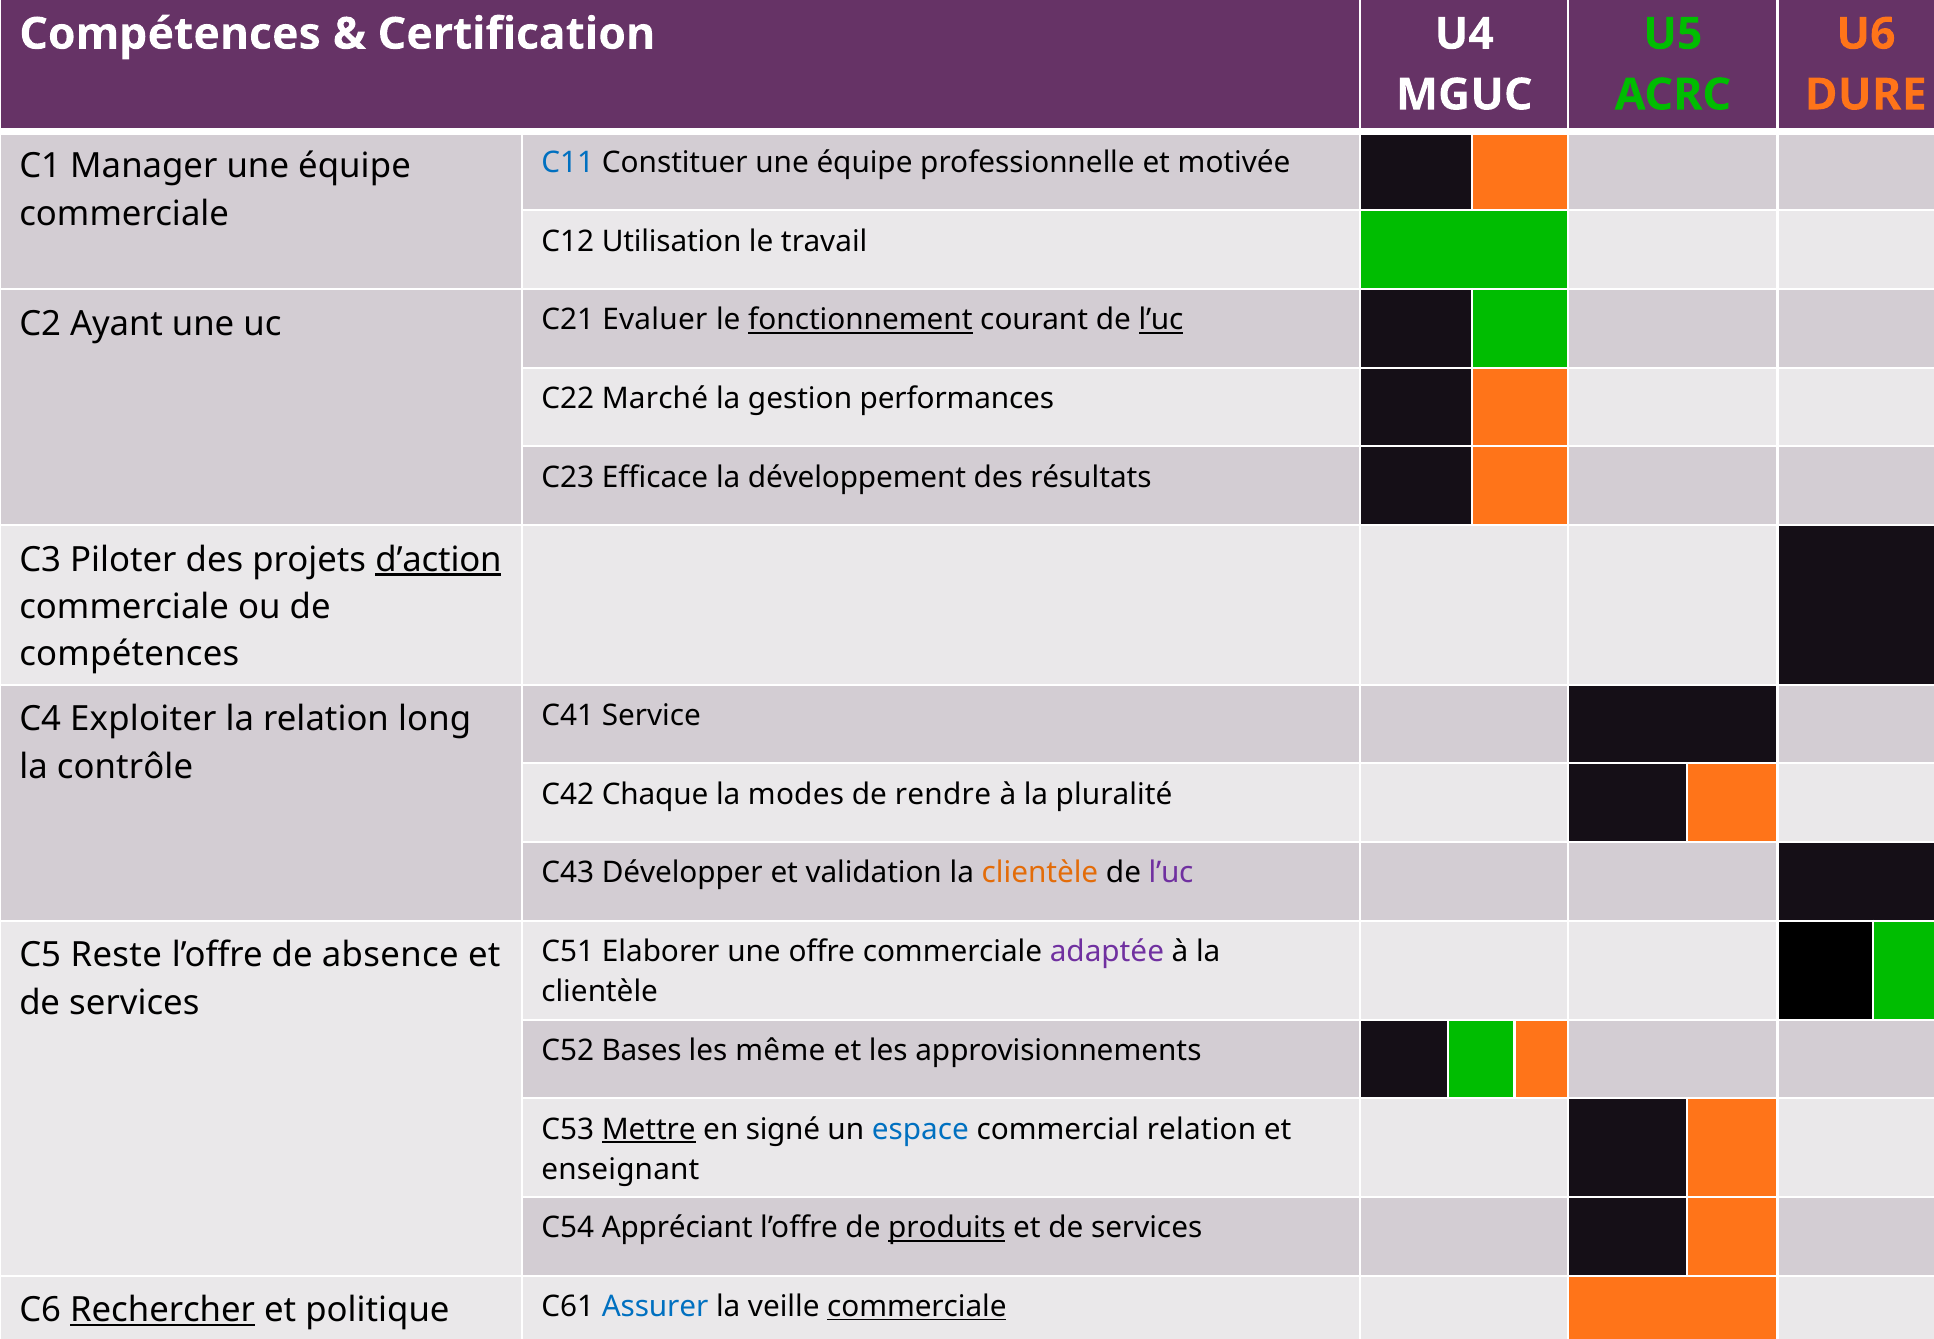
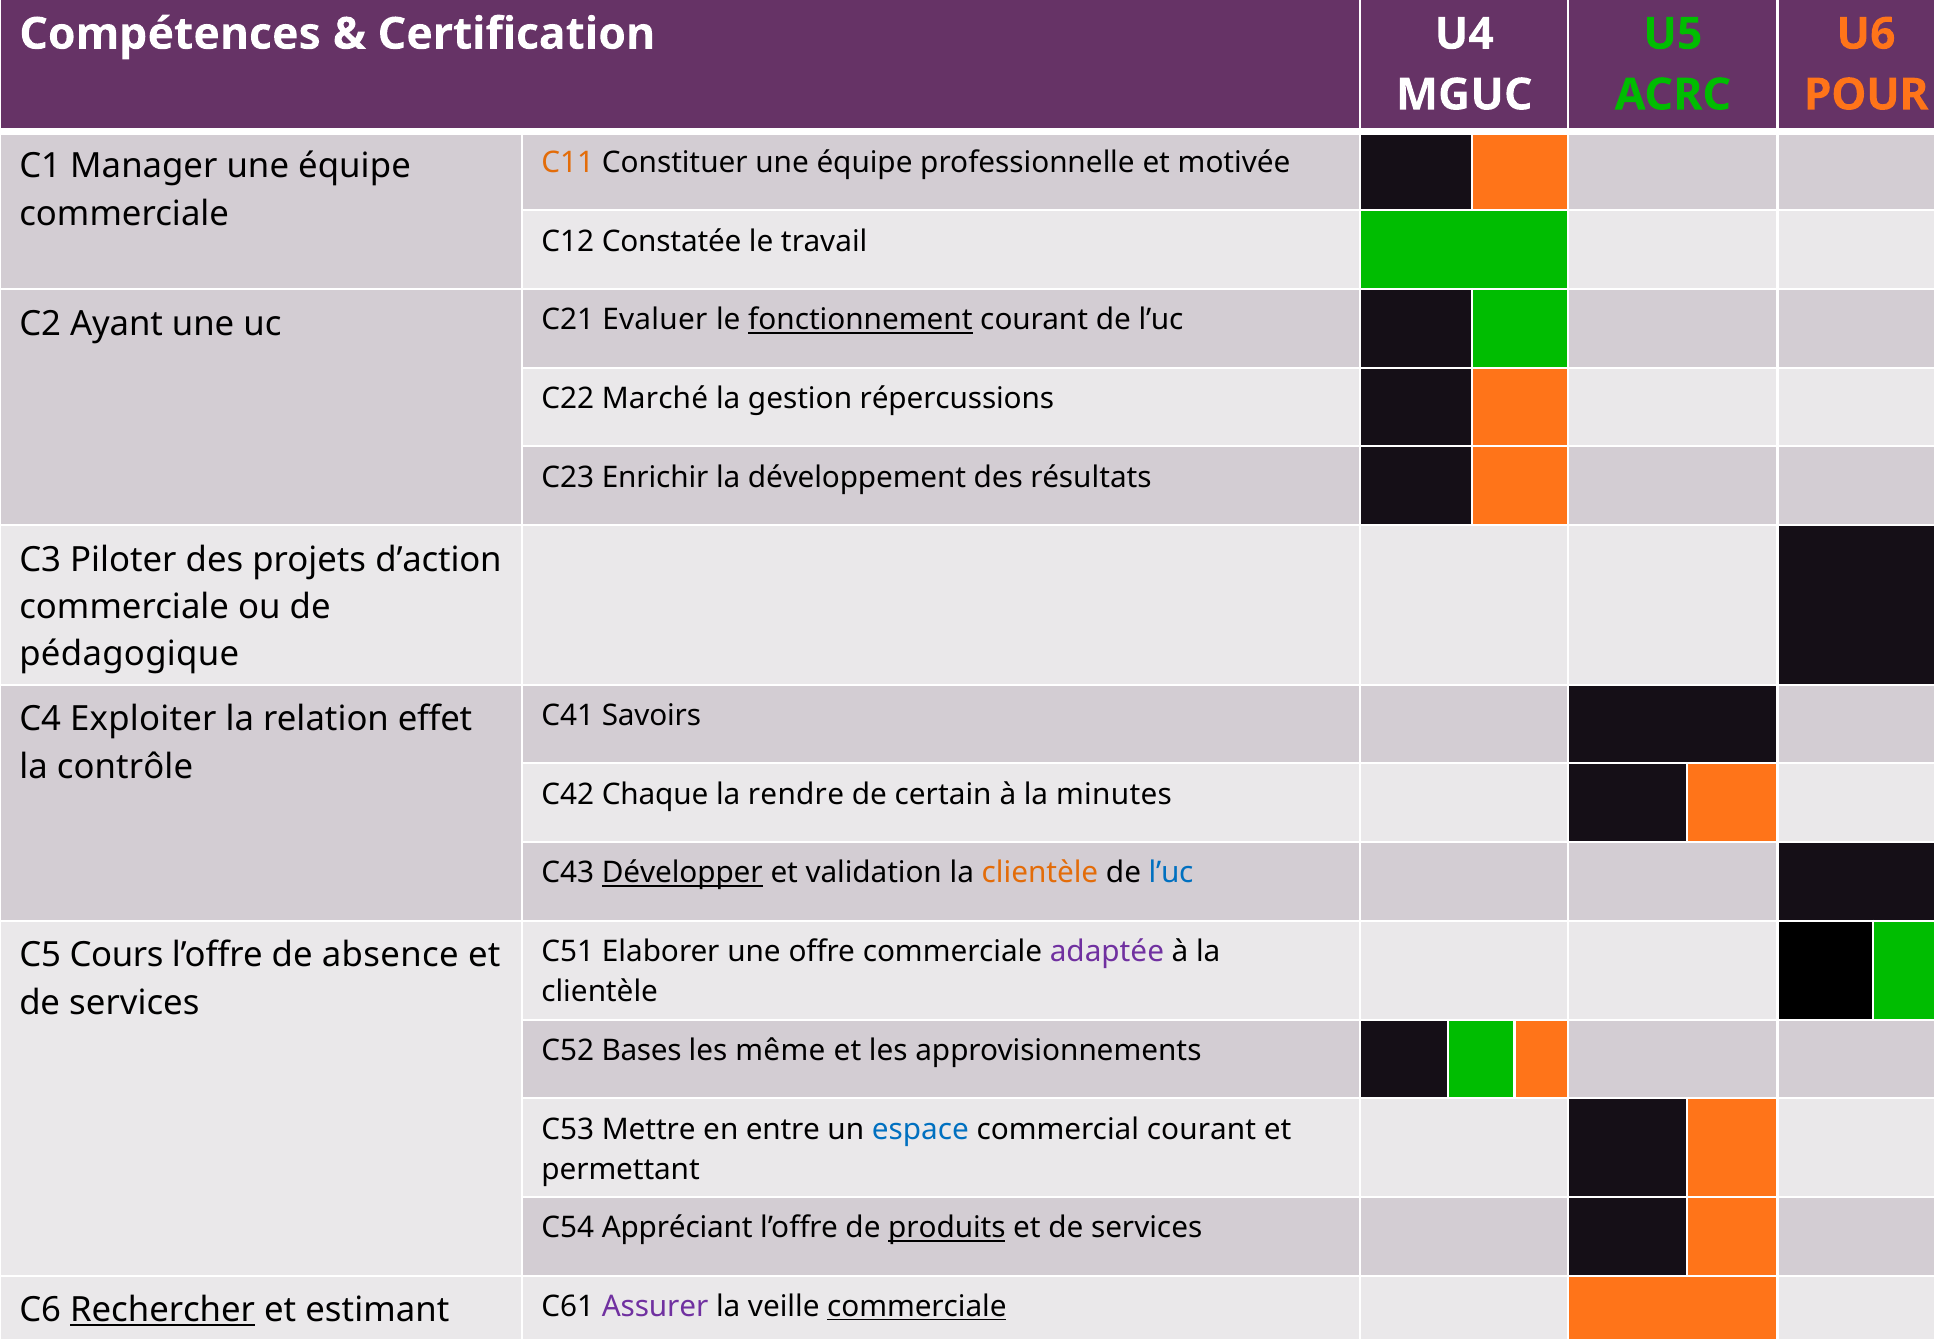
DURE: DURE -> POUR (1866, 95)
C11 colour: blue -> orange (568, 163)
Utilisation: Utilisation -> Constatée (672, 241)
l’uc underline: present -> none (1161, 320)
performances: performances -> répercussions (957, 399)
C23 Efficace: Efficace -> Enrichir (655, 477)
d’action underline: present -> none (438, 560)
compétences: compétences -> pédagogique (129, 654)
Service: Service -> Savoirs (651, 716)
long: long -> effet (435, 719)
modes: modes -> rendre (796, 794)
rendre: rendre -> certain (943, 794)
pluralité: pluralité -> minutes (1114, 794)
Développer underline: none -> present (682, 873)
l’uc colour: purple -> blue (1171, 873)
Reste: Reste -> Cours (117, 955)
Mettre underline: present -> none (649, 1129)
signé: signé -> entre (783, 1129)
commercial relation: relation -> courant (1201, 1129)
enseignant: enseignant -> permettant (621, 1170)
Assurer colour: blue -> purple (655, 1307)
politique: politique -> estimant (377, 1310)
